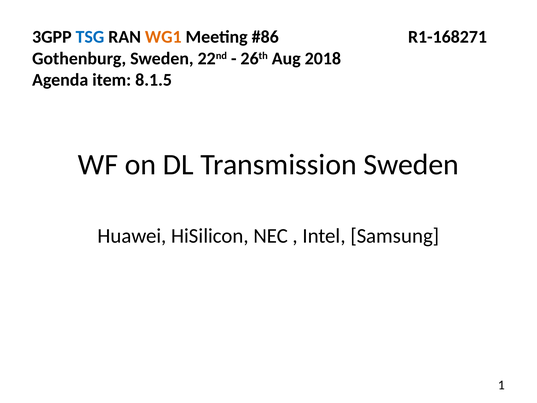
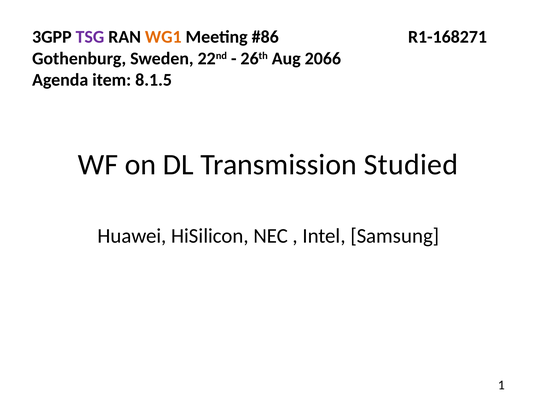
TSG colour: blue -> purple (90, 37)
2018: 2018 -> 2066 (323, 58)
Transmission Sweden: Sweden -> Studied (411, 165)
